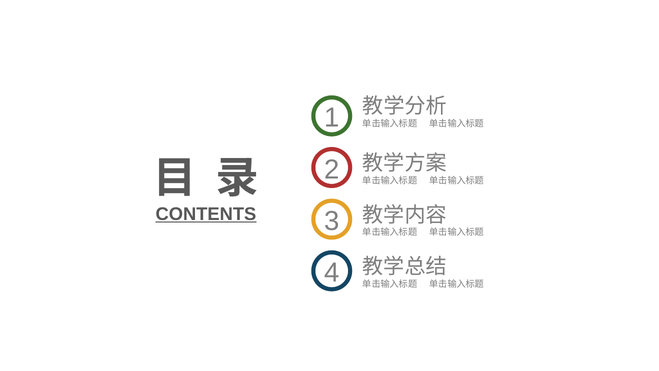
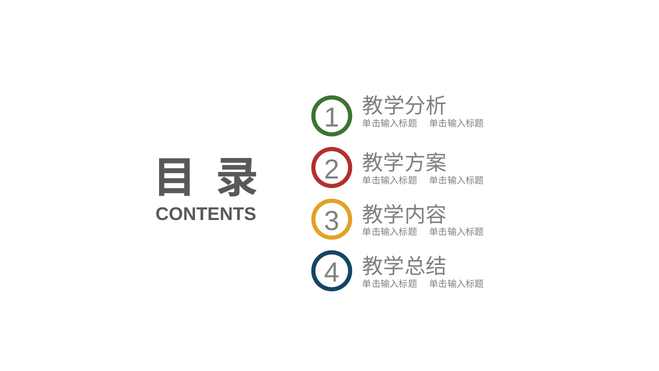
CONTENTS underline: present -> none (206, 214)
